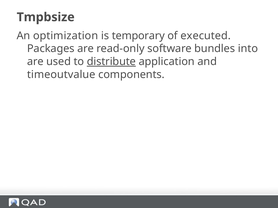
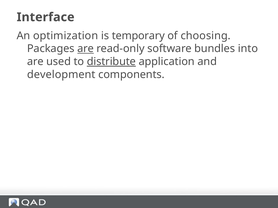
Tmpbsize: Tmpbsize -> Interface (46, 17)
executed: executed -> choosing (206, 36)
are underline: none -> present (86, 49)
timeoutvalue: timeoutvalue -> development (61, 75)
